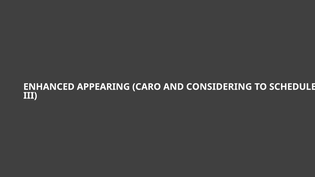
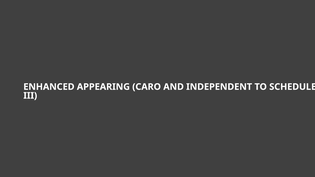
CONSIDERING: CONSIDERING -> INDEPENDENT (219, 87)
